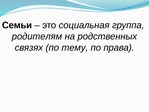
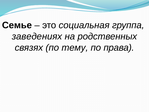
Семьи: Семьи -> Семье (17, 25)
родителям: родителям -> заведениях (37, 36)
